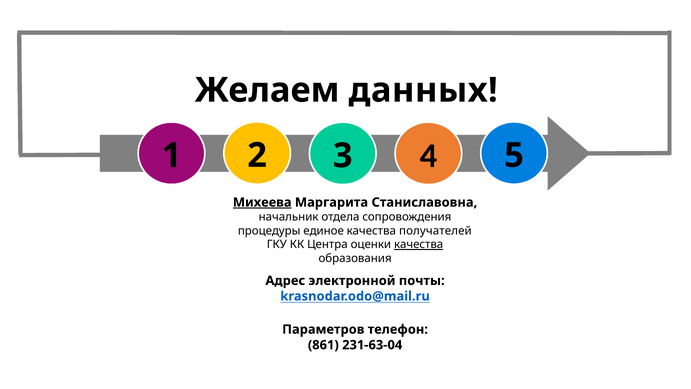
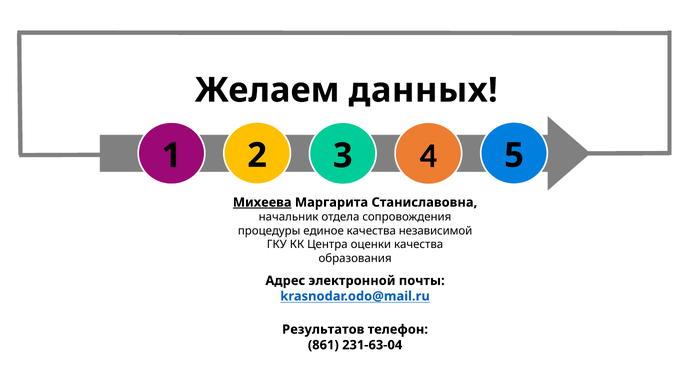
получателей: получателей -> независимой (436, 231)
качества underline: present -> none (419, 244)
Параметров: Параметров -> Результатов (323, 329)
